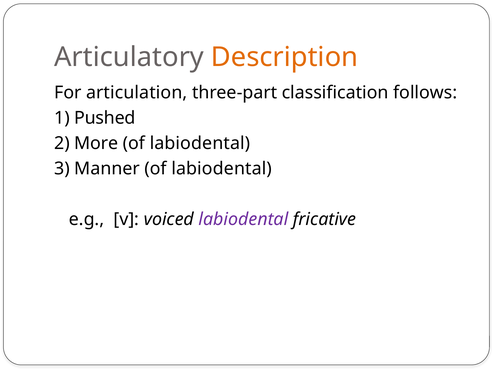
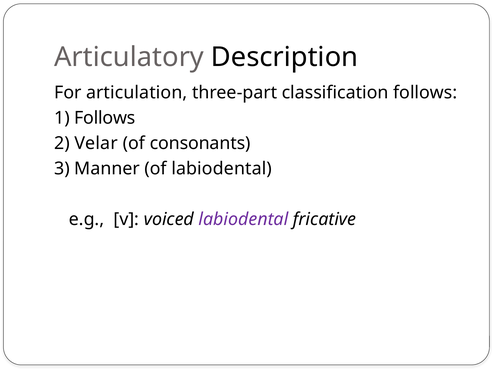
Description colour: orange -> black (285, 57)
1 Pushed: Pushed -> Follows (105, 118)
More: More -> Velar (96, 143)
labiodental: labiodental -> consonants (200, 143)
